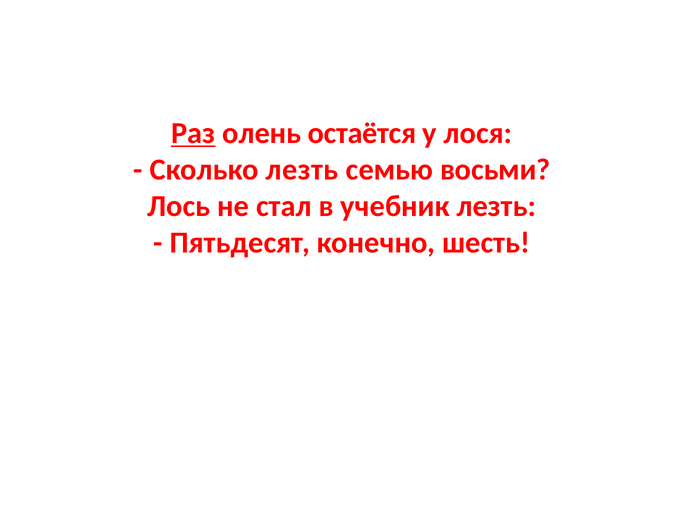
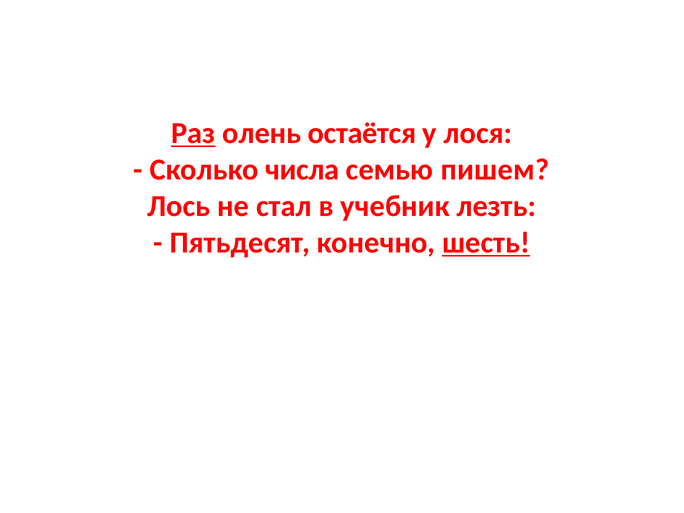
Сколько лезть: лезть -> числа (302, 170)
восьми: восьми -> пишем (495, 170)
шесть underline: none -> present (486, 243)
